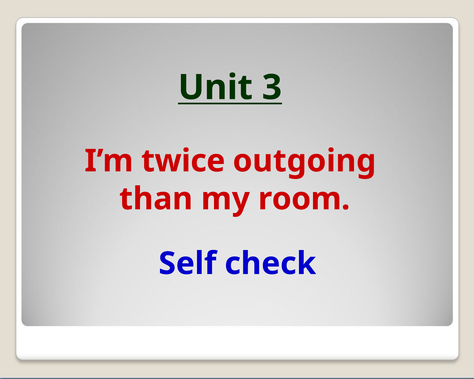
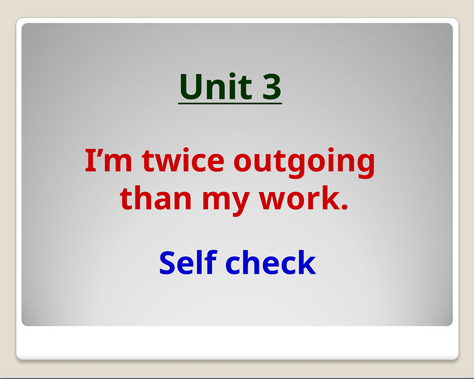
room: room -> work (304, 199)
